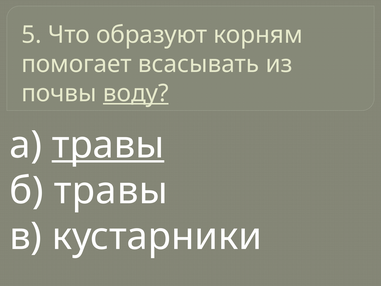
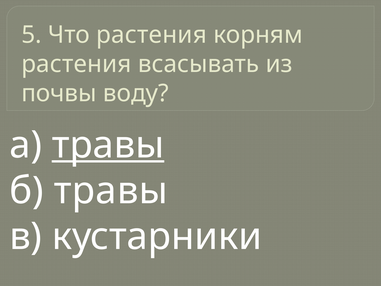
Что образуют: образуют -> растения (151, 35)
помогает: помогает -> растения (76, 64)
воду underline: present -> none (136, 93)
